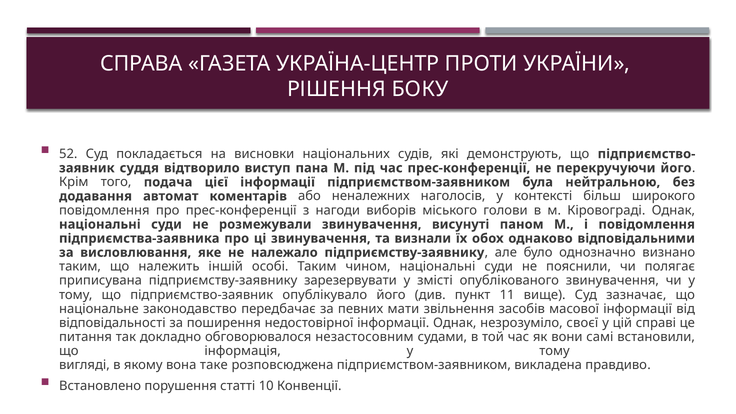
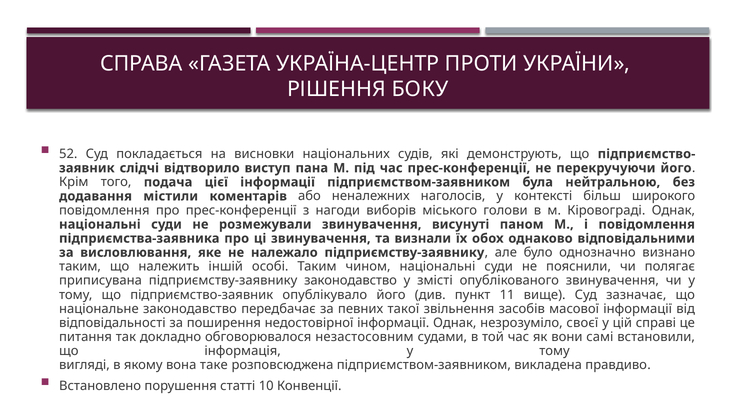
суддя: суддя -> слідчі (139, 168)
автомат: автомат -> містили (171, 196)
підприємству-заявнику зарезервувати: зарезервувати -> законодавство (351, 281)
мати: мати -> такої (403, 309)
